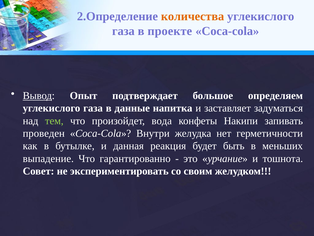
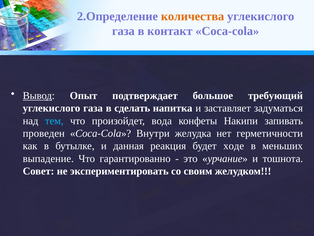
проекте: проекте -> контакт (170, 31)
определяем: определяем -> требующий (276, 95)
данные: данные -> сделать (132, 108)
тем colour: light green -> light blue (54, 121)
быть: быть -> ходе (234, 146)
